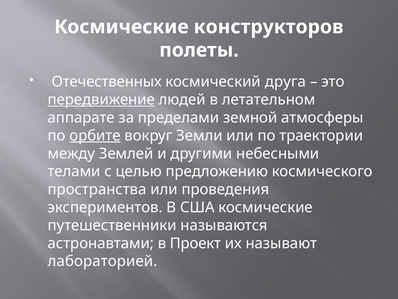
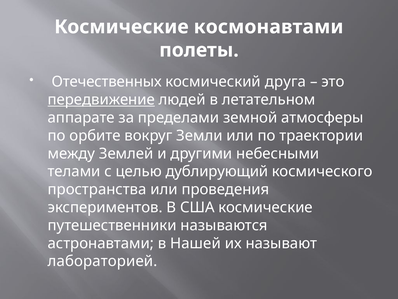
конструкторов: конструкторов -> космонавтами (269, 27)
орбите underline: present -> none (95, 135)
предложению: предложению -> дублирующий (217, 171)
Проект: Проект -> Нашей (195, 243)
